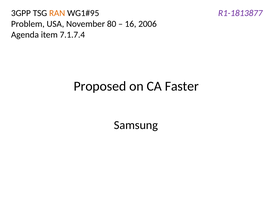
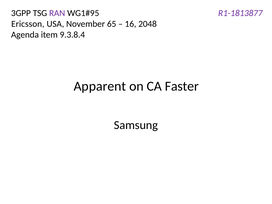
RAN colour: orange -> purple (57, 13)
Problem: Problem -> Ericsson (28, 24)
80: 80 -> 65 (112, 24)
2006: 2006 -> 2048 (148, 24)
7.1.7.4: 7.1.7.4 -> 9.3.8.4 (72, 35)
Proposed: Proposed -> Apparent (100, 86)
